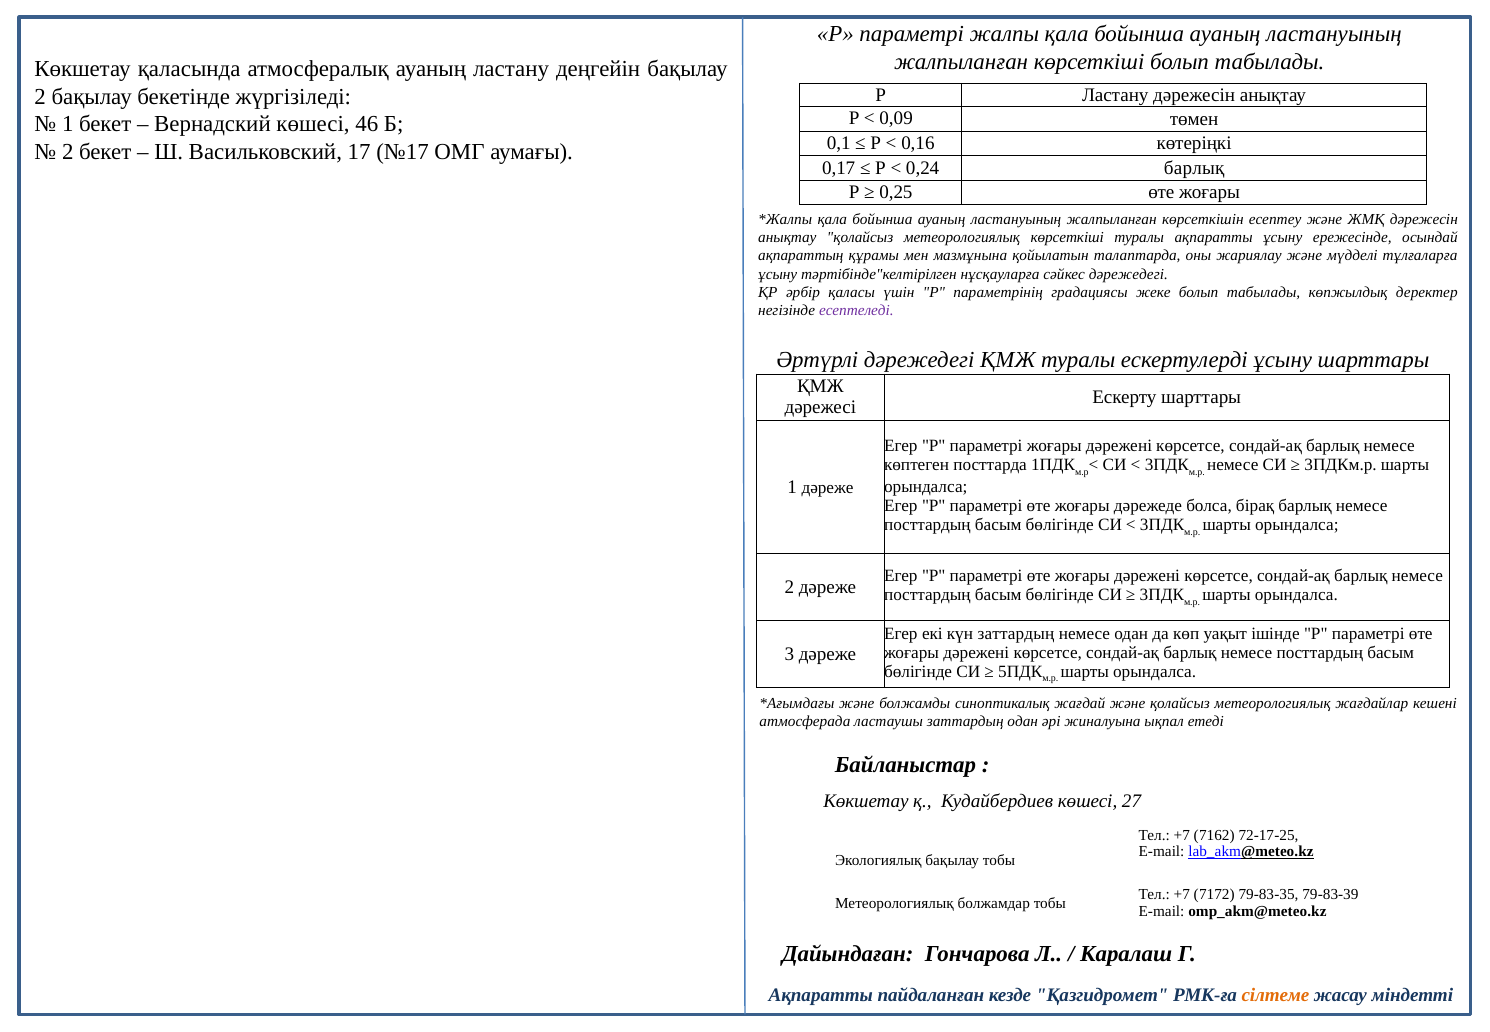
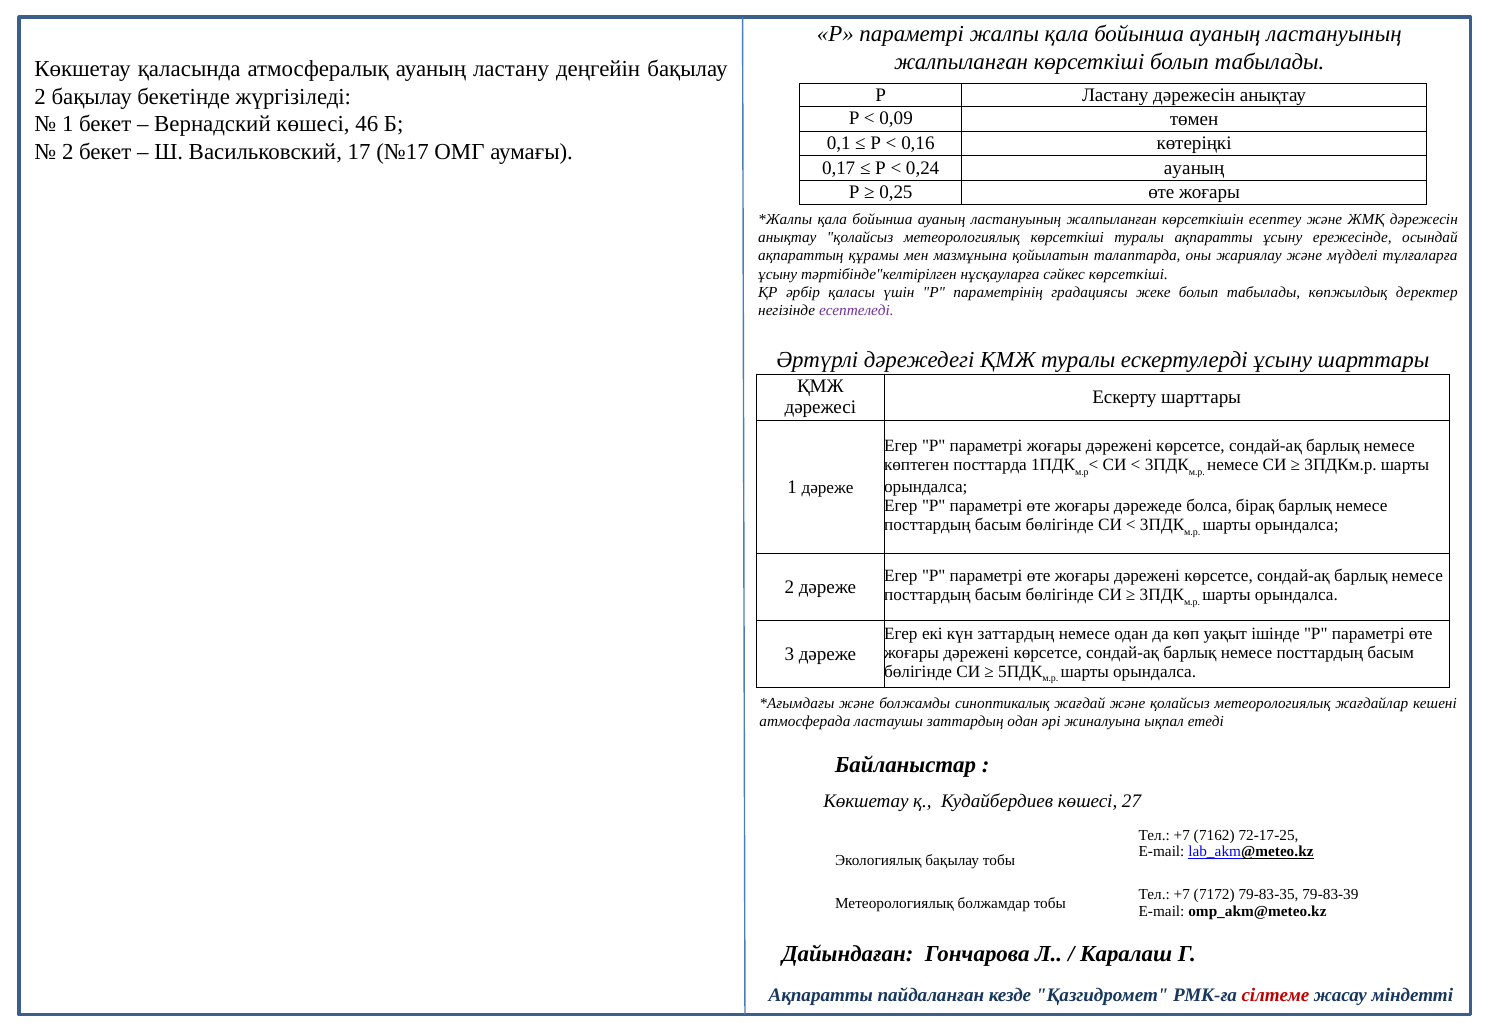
0,24 барлық: барлық -> ауаның (1194, 168)
сәйкес дәрежедегі: дәрежедегі -> көрсеткіші (1128, 274)
сілтеме colour: orange -> red (1275, 995)
